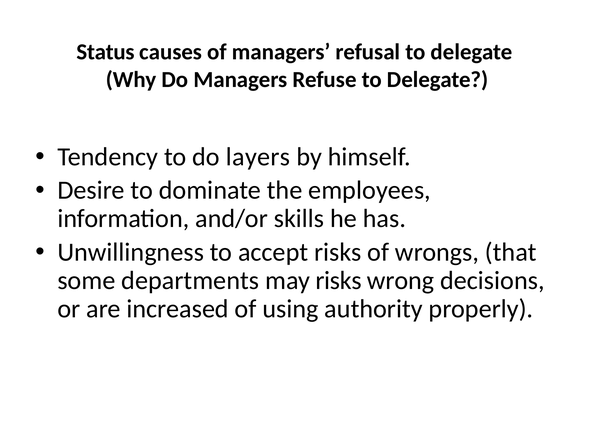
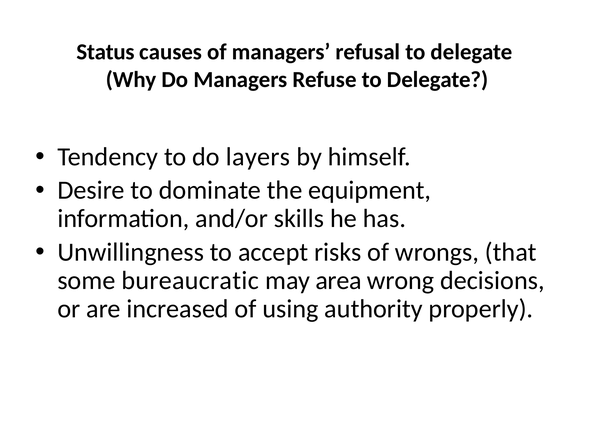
employees: employees -> equipment (370, 190)
departments: departments -> bureaucratic (190, 280)
may risks: risks -> area (339, 280)
